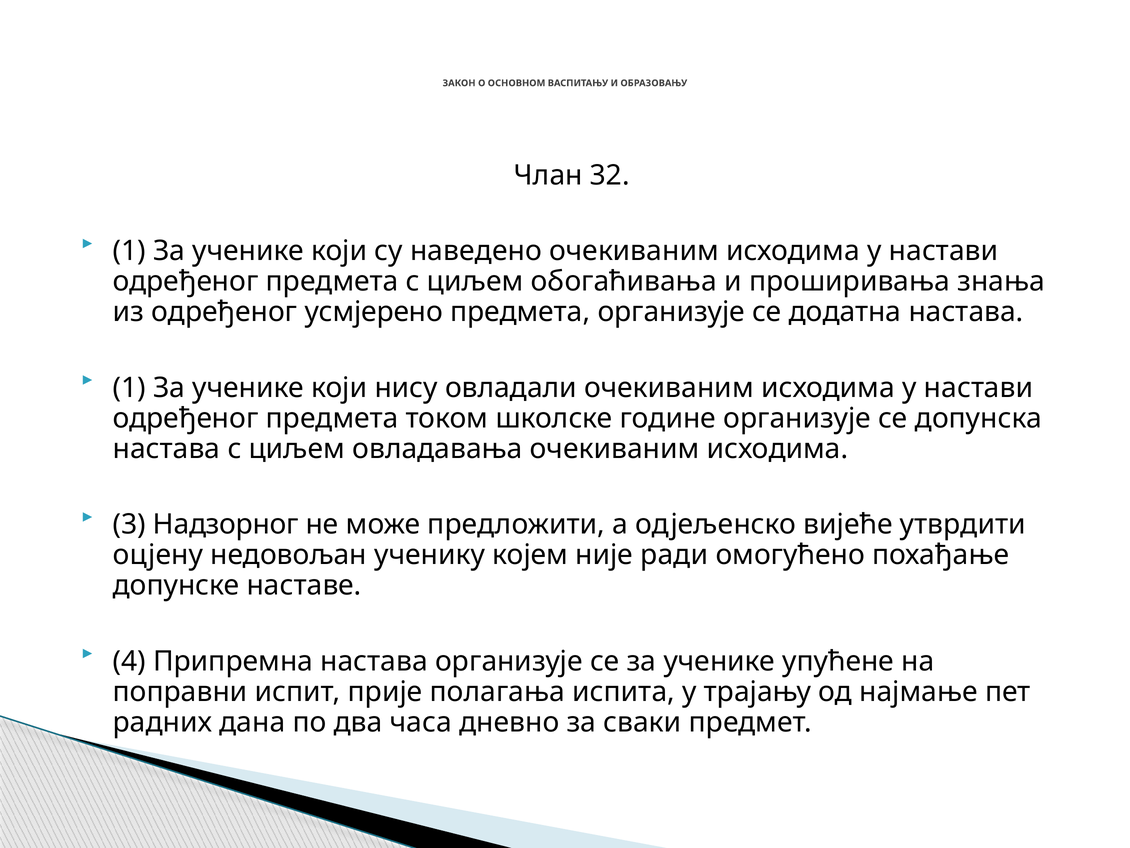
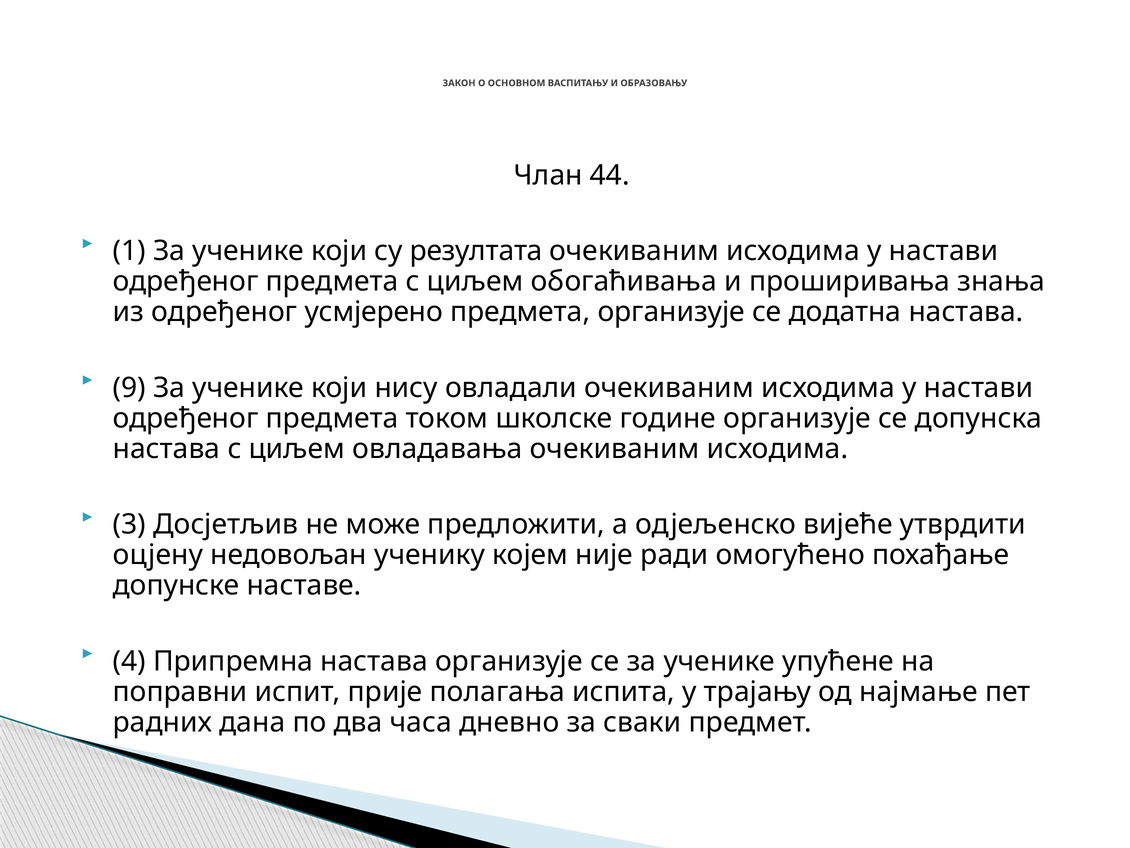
32: 32 -> 44 (610, 175)
наведено: наведено -> резултата (476, 251)
1: 1 -> 9 (129, 387)
Надзорног: Надзорног -> Досјетљив (226, 524)
